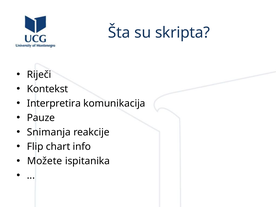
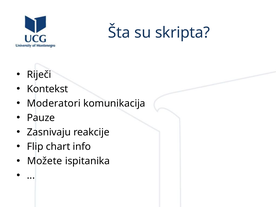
Interpretira: Interpretira -> Moderatori (54, 103)
Snimanja: Snimanja -> Zasnivaju (49, 132)
